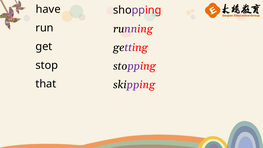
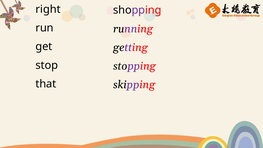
have: have -> right (48, 9)
